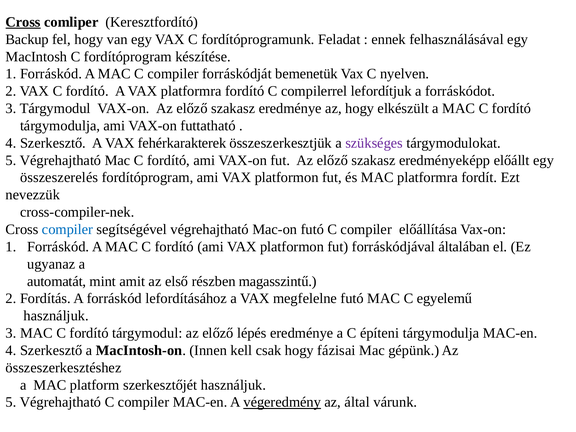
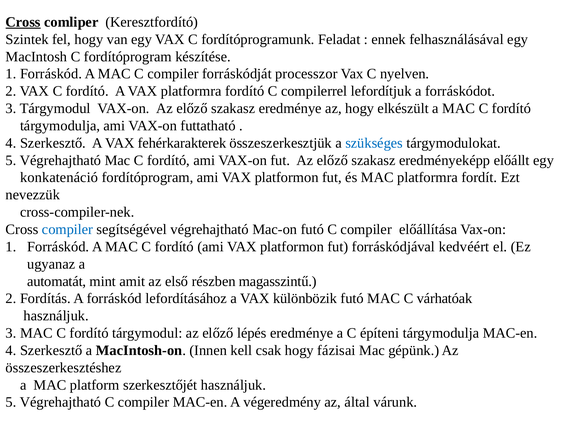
Backup: Backup -> Szintek (27, 39)
bemenetük: bemenetük -> processzor (306, 74)
szükséges colour: purple -> blue (374, 143)
összeszerelés: összeszerelés -> konkatenáció (59, 178)
általában: általában -> kedvéért (464, 247)
megfelelne: megfelelne -> különbözik (305, 299)
egyelemű: egyelemű -> várhatóak (445, 299)
végeredmény underline: present -> none (282, 402)
